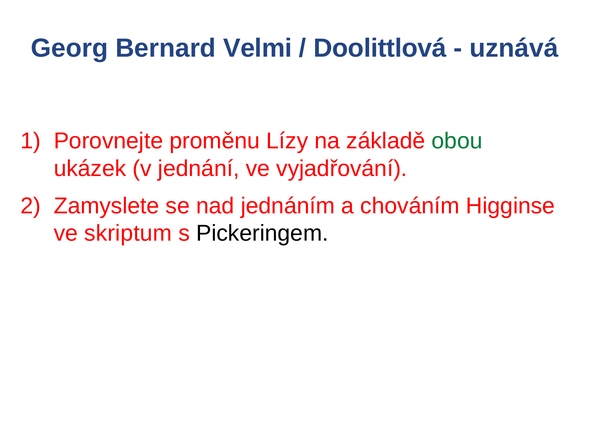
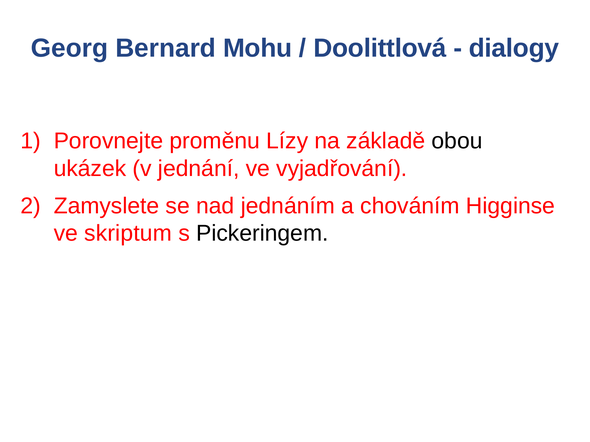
Velmi: Velmi -> Mohu (258, 48)
uznává: uznává -> dialogy (514, 48)
obou colour: green -> black (457, 141)
